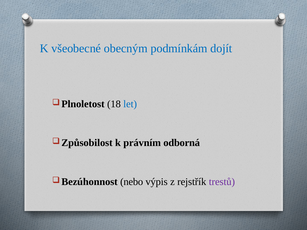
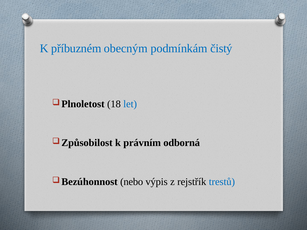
všeobecné: všeobecné -> příbuzném (76, 48)
dojít: dojít -> čistý (221, 48)
trestů colour: purple -> blue (222, 182)
